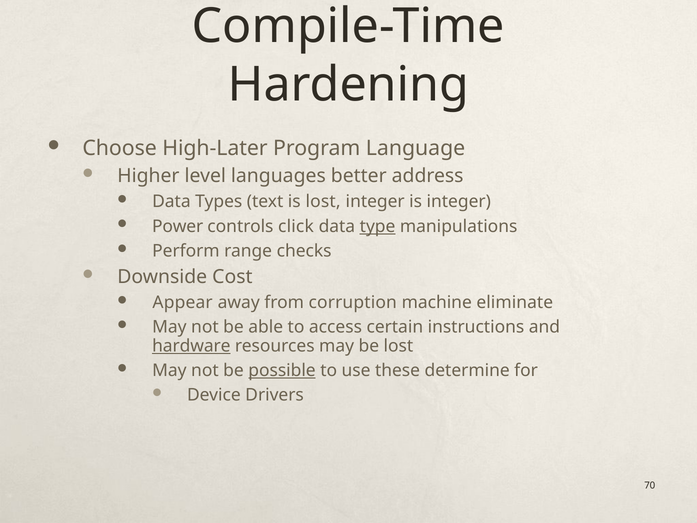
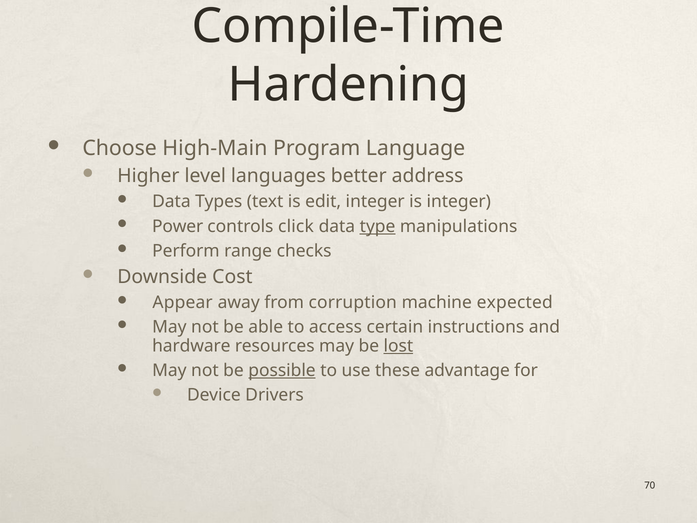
High-Later: High-Later -> High-Main (215, 148)
is lost: lost -> edit (323, 202)
eliminate: eliminate -> expected (515, 302)
hardware underline: present -> none (191, 346)
lost underline: none -> present (398, 346)
determine: determine -> advantage (467, 370)
